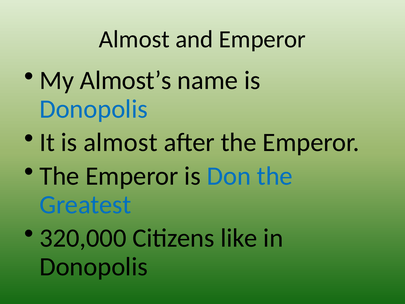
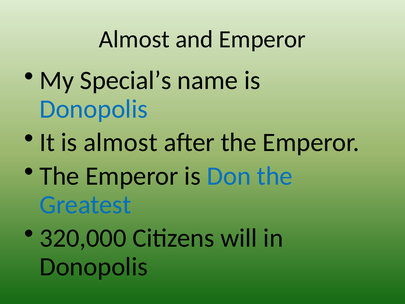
Almost’s: Almost’s -> Special’s (126, 80)
like: like -> will (239, 238)
